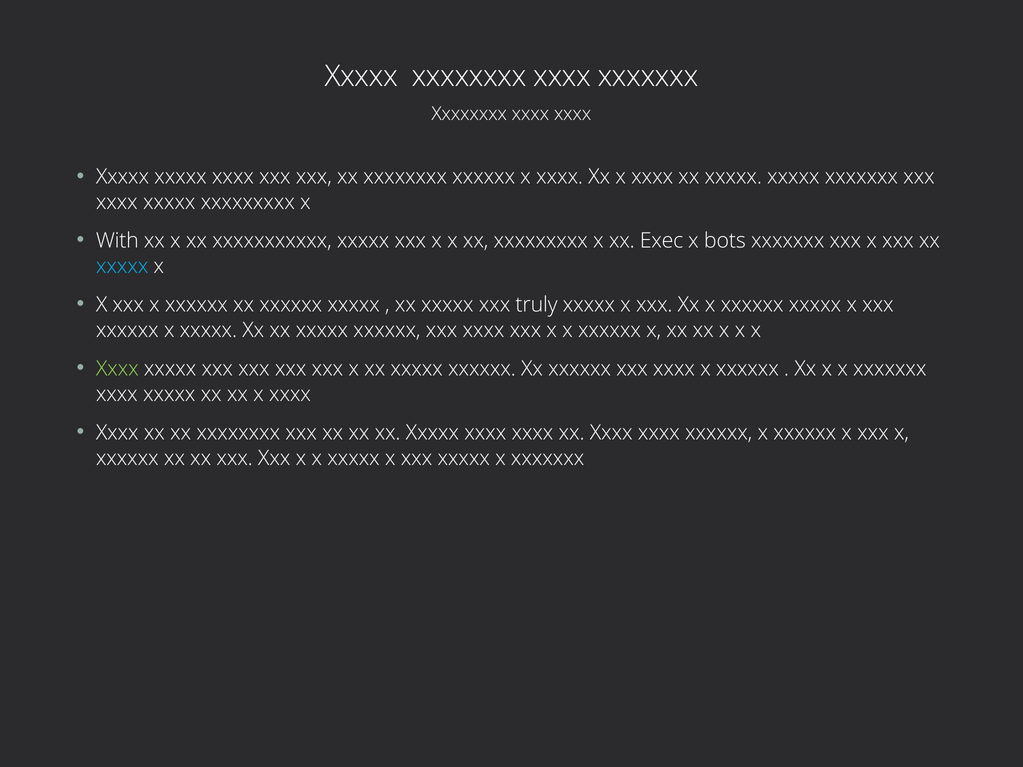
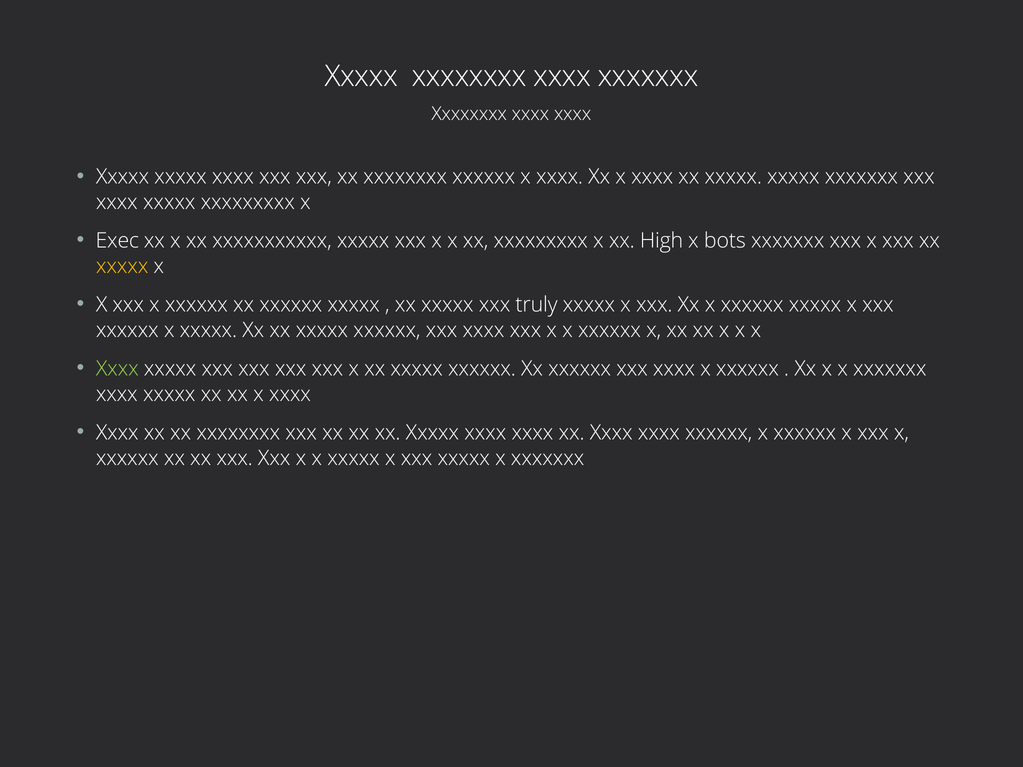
With: With -> Exec (117, 241)
Exec: Exec -> High (662, 241)
xxxxx colour: light blue -> yellow (122, 266)
